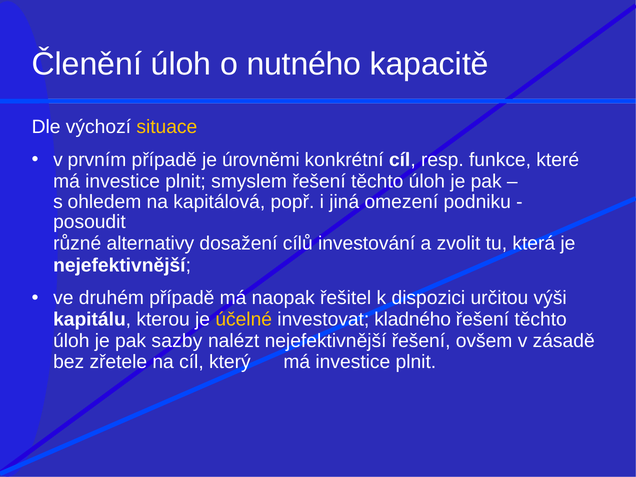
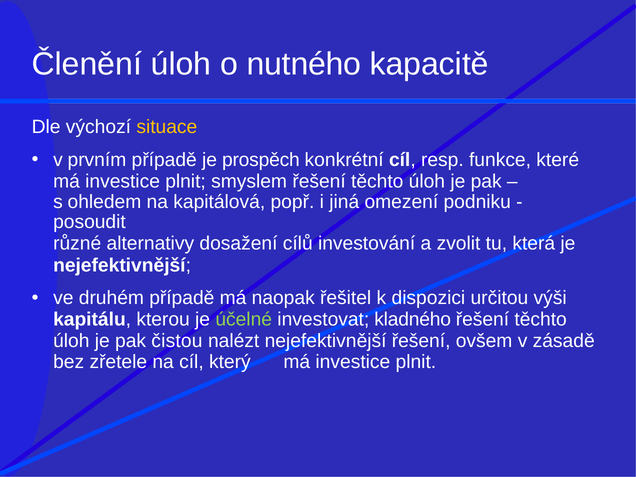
úrovněmi: úrovněmi -> prospěch (261, 160)
účelné colour: yellow -> light green (244, 319)
sazby: sazby -> čistou (177, 341)
